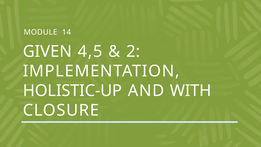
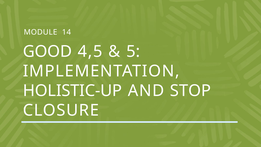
GIVEN: GIVEN -> GOOD (47, 51)
2: 2 -> 5 (133, 51)
WITH: WITH -> STOP (191, 91)
